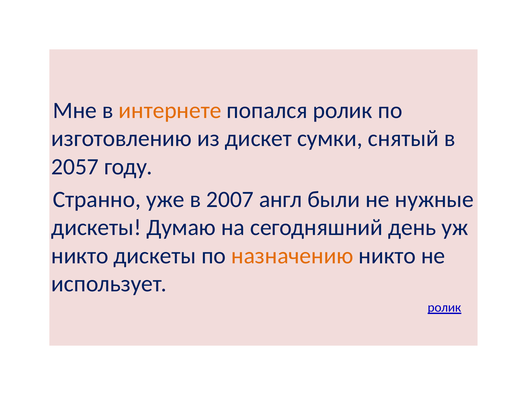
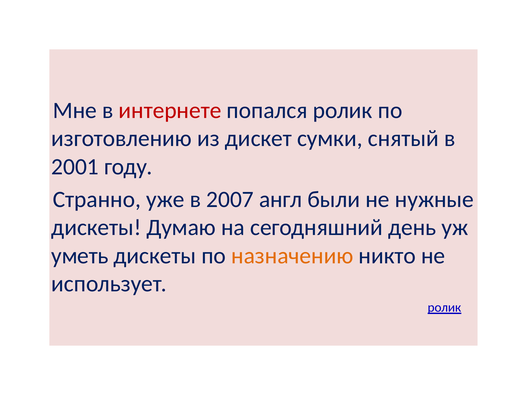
интернете colour: orange -> red (170, 111)
2057: 2057 -> 2001 (75, 167)
никто: никто -> уметь (80, 256)
